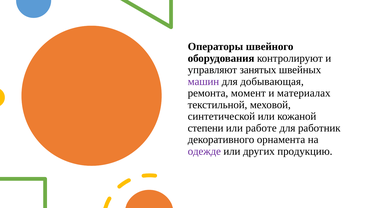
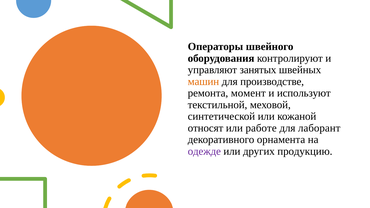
машин colour: purple -> orange (203, 82)
добывающая: добывающая -> производстве (272, 82)
материалах: материалах -> используют (304, 93)
степени: степени -> относят (206, 128)
работник: работник -> лаборант (319, 128)
